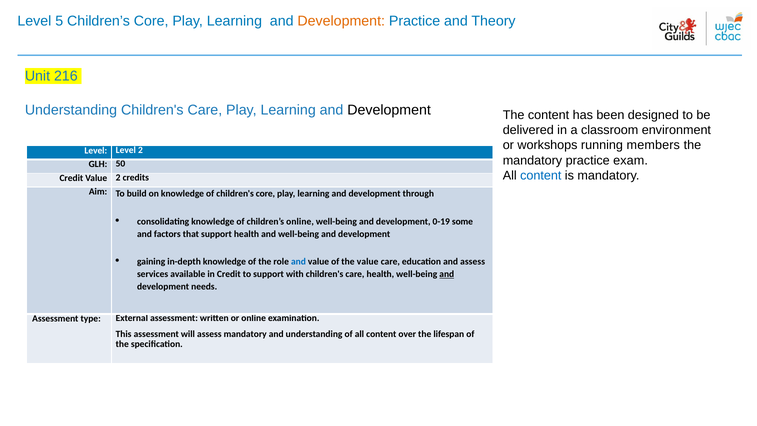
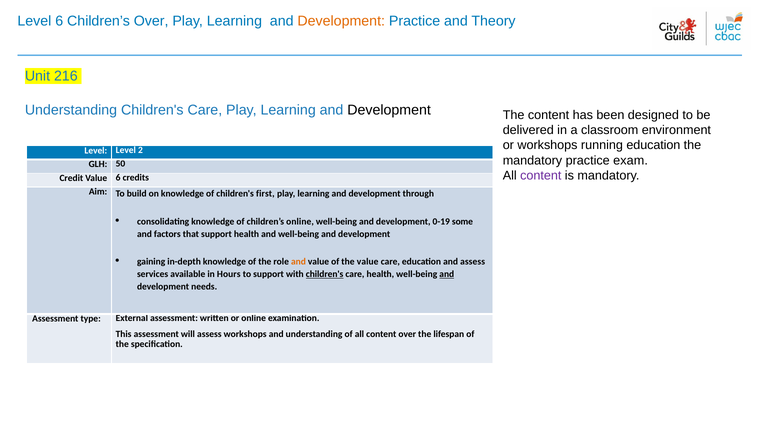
Level 5: 5 -> 6 (59, 21)
Children’s Core: Core -> Over (151, 21)
running members: members -> education (653, 145)
content colour: blue -> purple (541, 175)
Value 2: 2 -> 6 (118, 177)
children's core: core -> first (265, 194)
and colour: blue -> orange (298, 262)
in Credit: Credit -> Hours (229, 274)
children's underline: none -> present (325, 274)
assess mandatory: mandatory -> workshops (245, 334)
